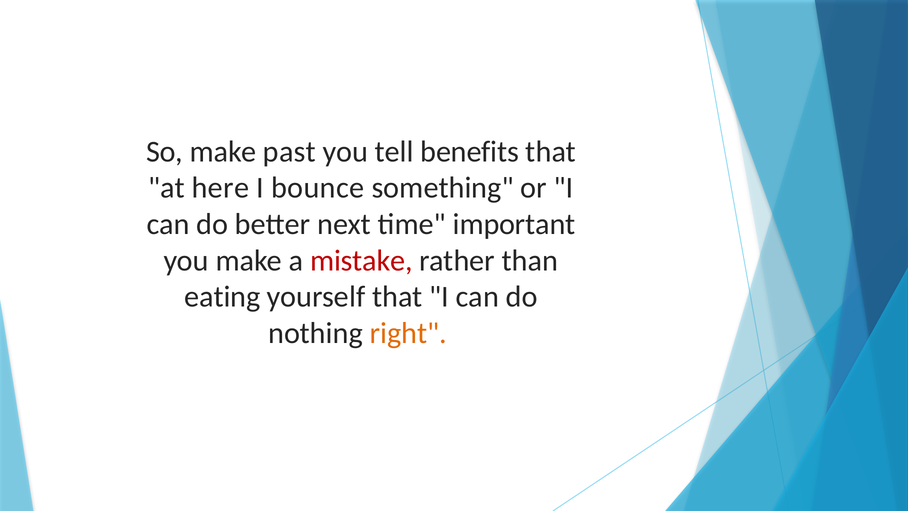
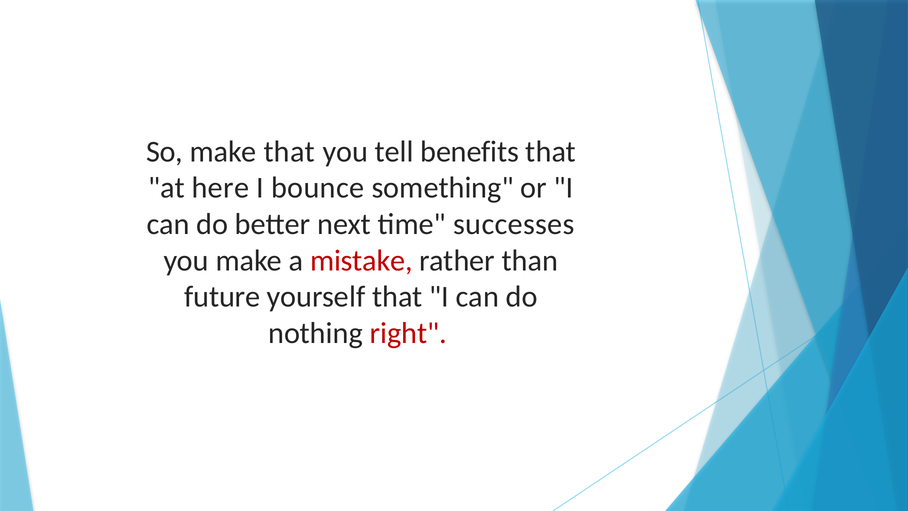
make past: past -> that (289, 151)
important: important -> successes (514, 224)
eating: eating -> future (222, 297)
right colour: orange -> red (408, 333)
